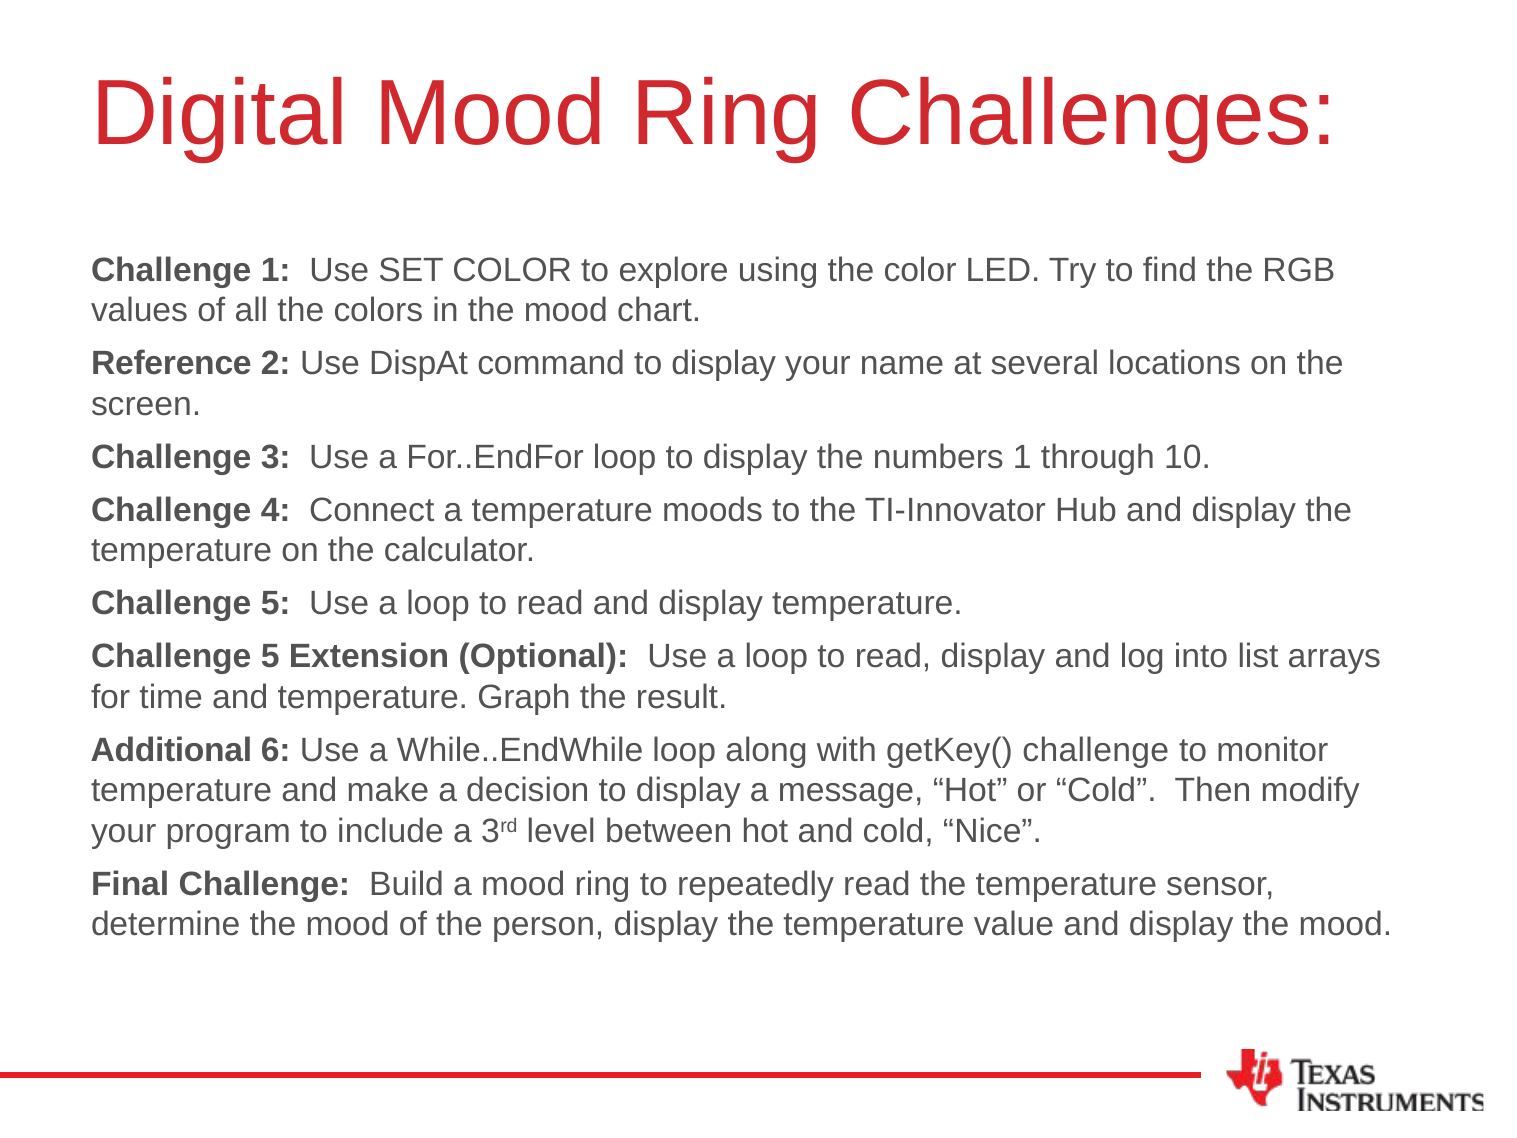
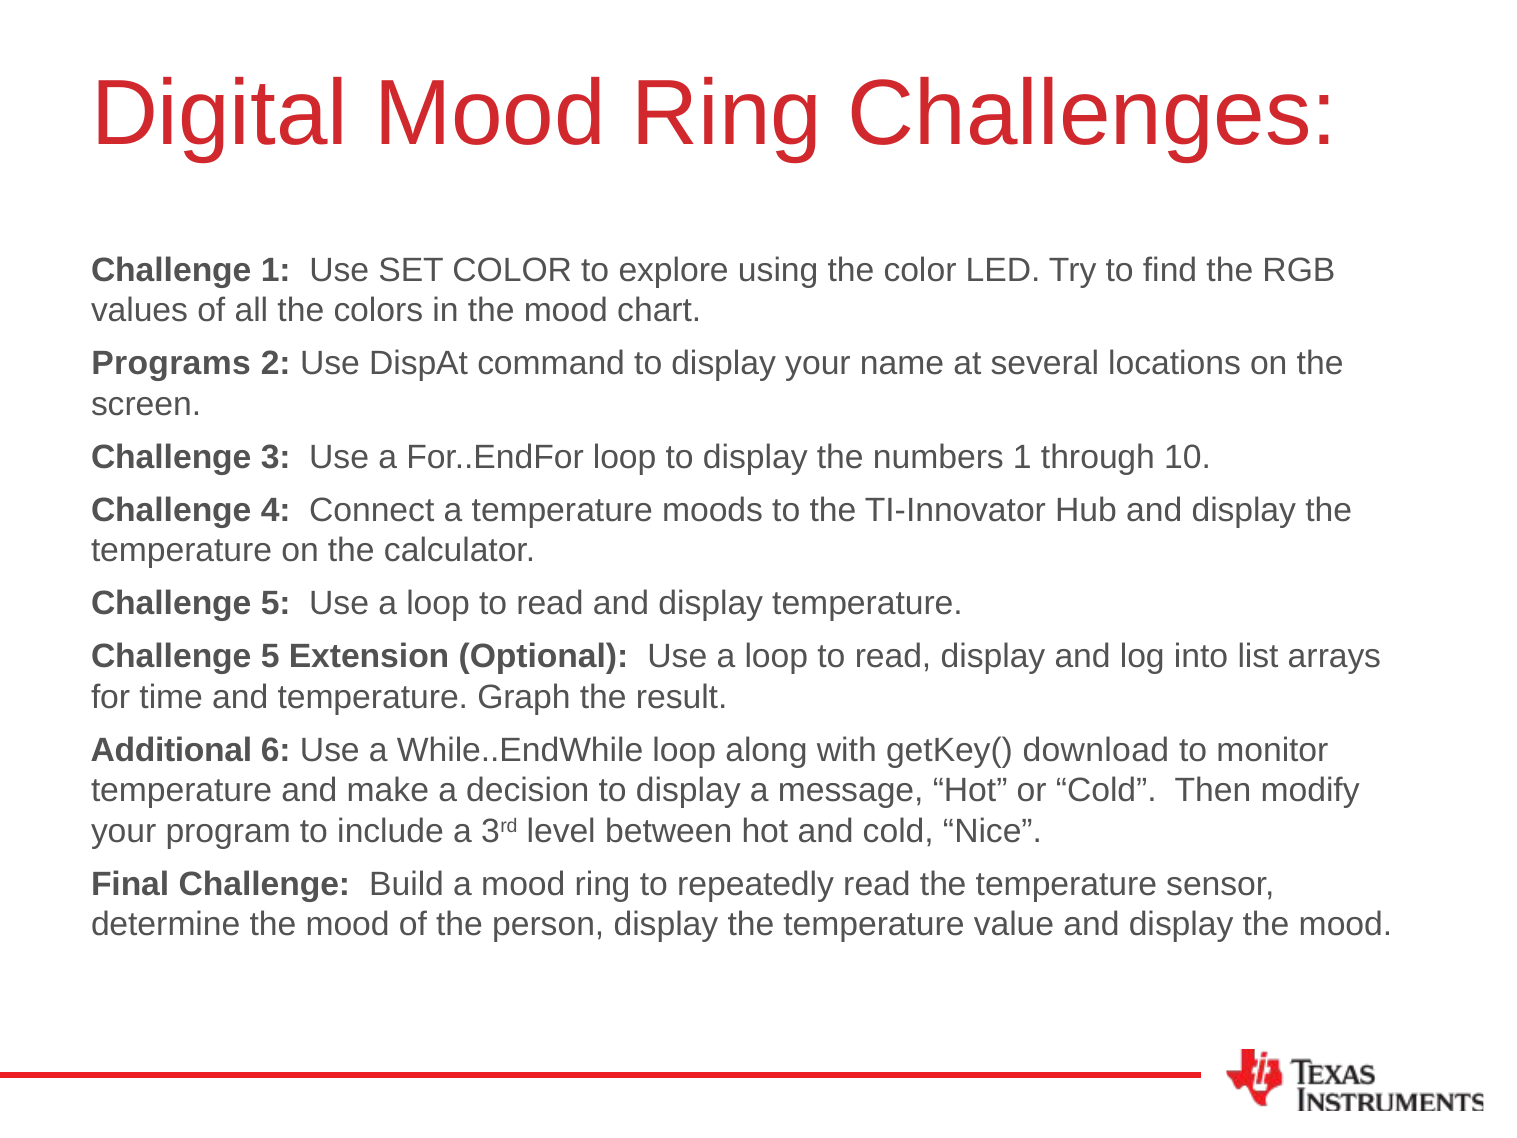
Reference: Reference -> Programs (171, 364)
getKey( challenge: challenge -> download (1096, 750)
